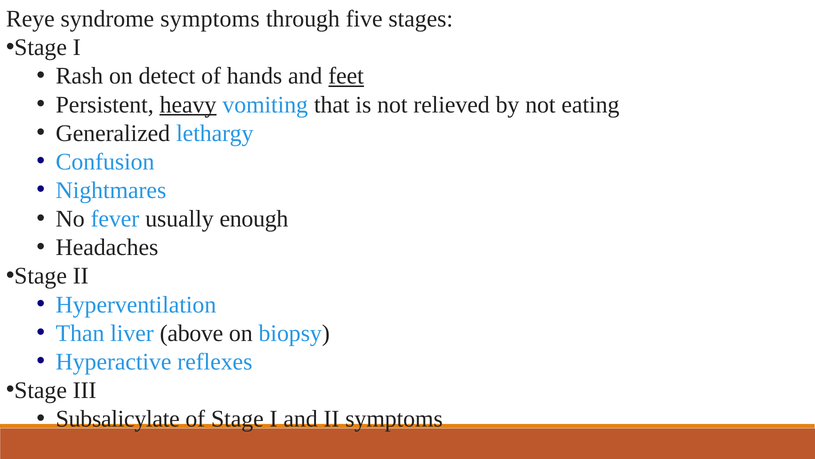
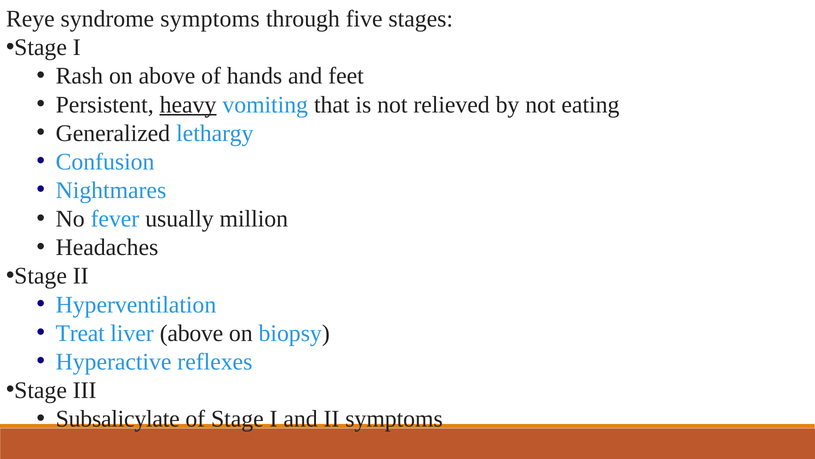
on detect: detect -> above (167, 76)
feet underline: present -> none (346, 76)
enough: enough -> million (254, 219)
Than: Than -> Treat (80, 333)
